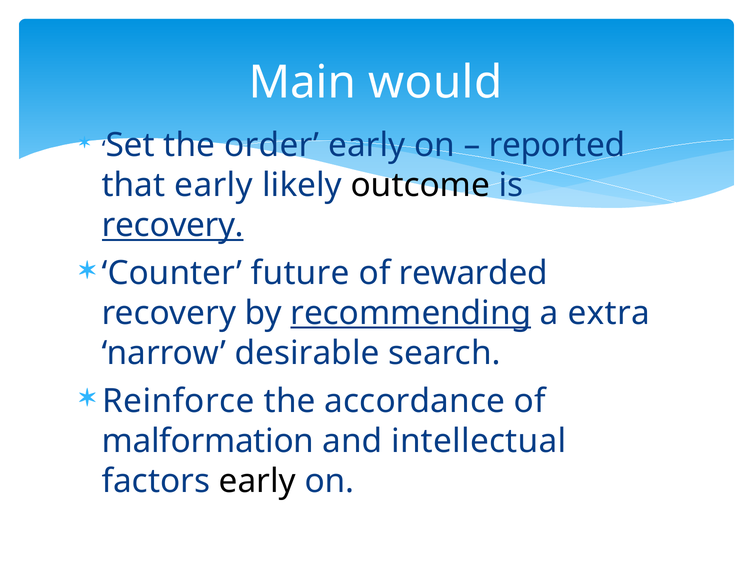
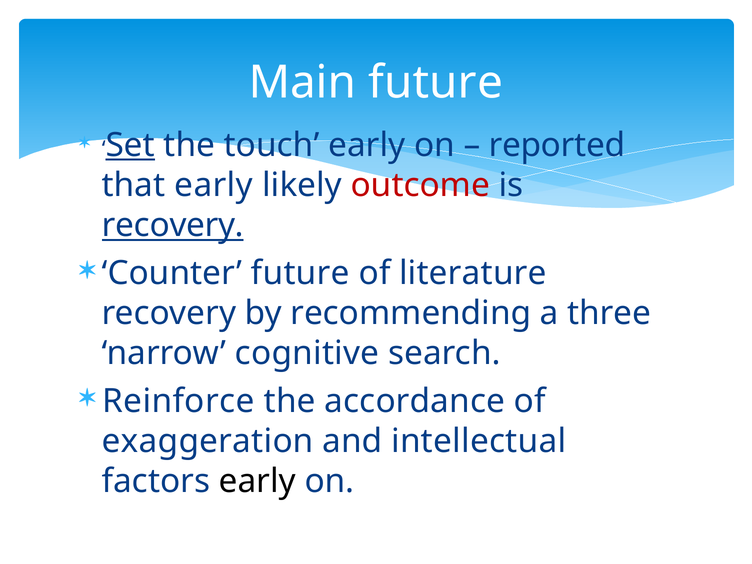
Main would: would -> future (436, 83)
Set underline: none -> present (130, 145)
order: order -> touch (272, 145)
outcome colour: black -> red (420, 185)
rewarded: rewarded -> literature (473, 273)
recommending underline: present -> none (411, 313)
extra: extra -> three (609, 313)
desirable: desirable -> cognitive (307, 353)
malformation: malformation -> exaggeration (208, 441)
